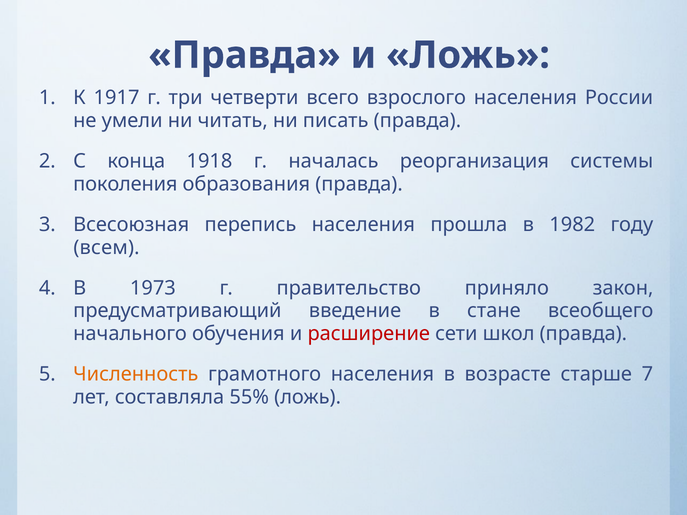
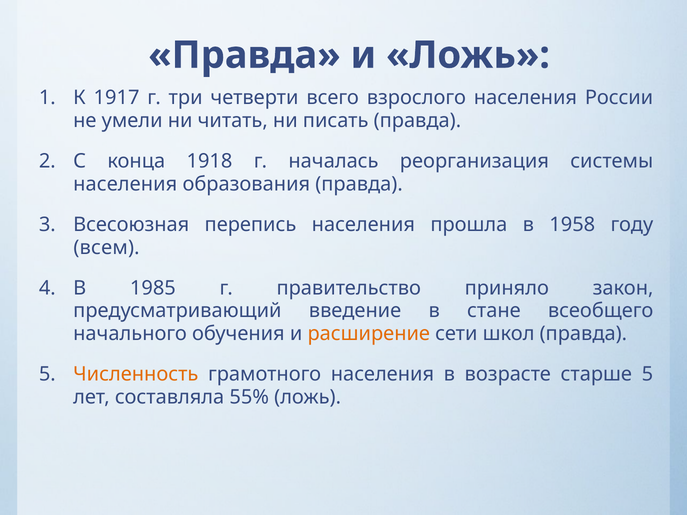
поколения: поколения -> населения (125, 184)
1982: 1982 -> 1958 (572, 225)
1973: 1973 -> 1985 (153, 288)
расширение colour: red -> orange (369, 334)
старше 7: 7 -> 5 (647, 375)
